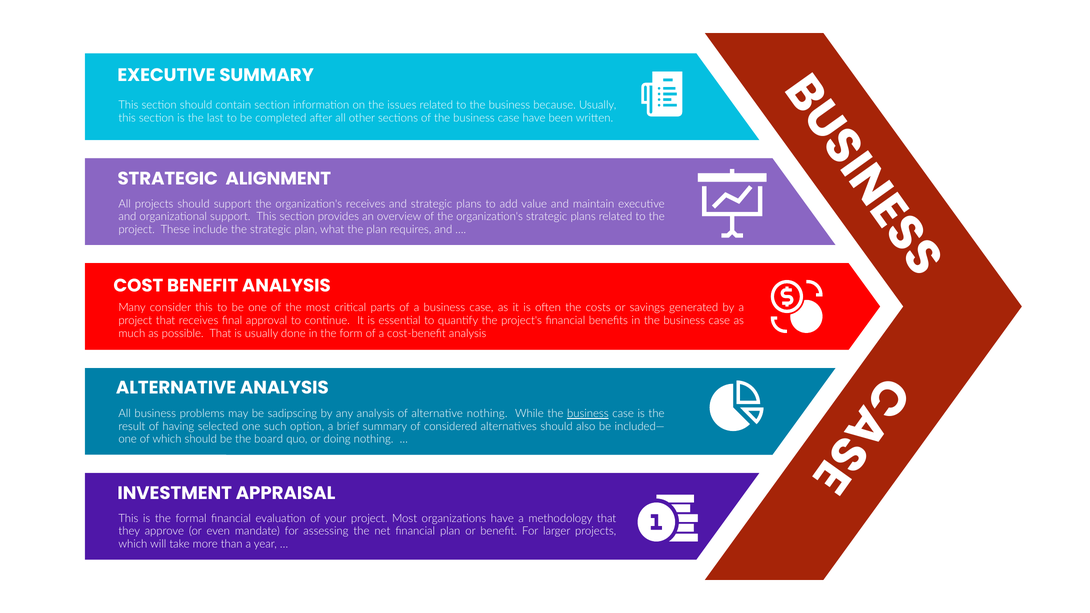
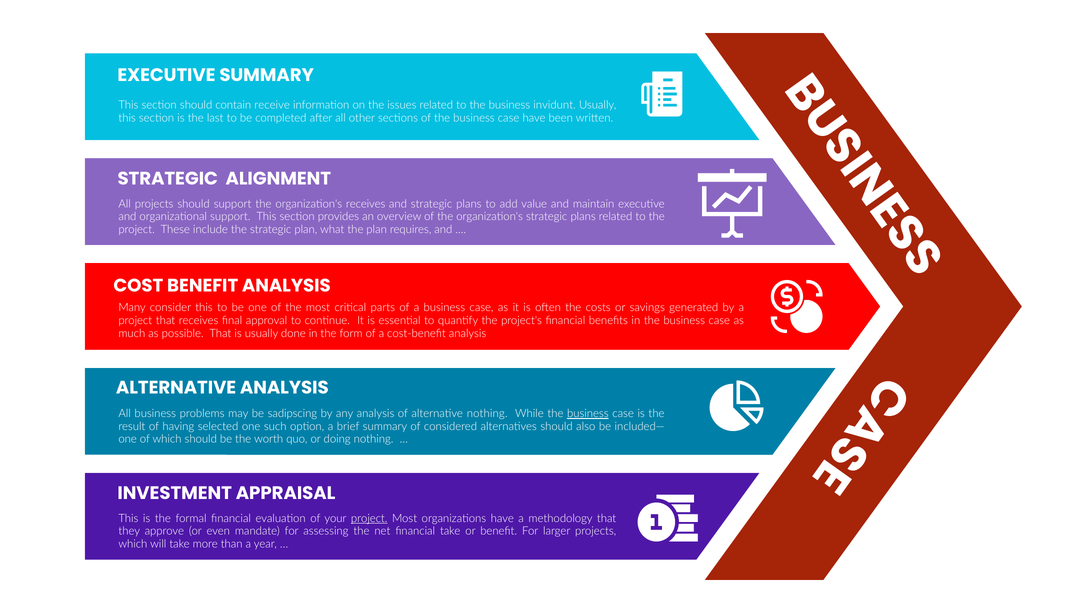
contain section: section -> receive (272, 105)
because: because -> invidunt (555, 105)
board: board -> worth (269, 439)
project underline: none -> present (369, 519)
financial plan: plan -> take (450, 531)
